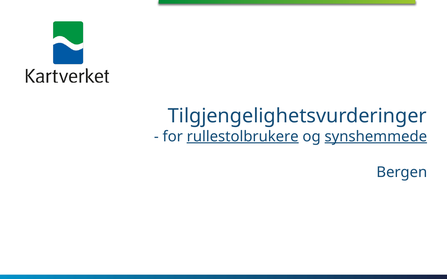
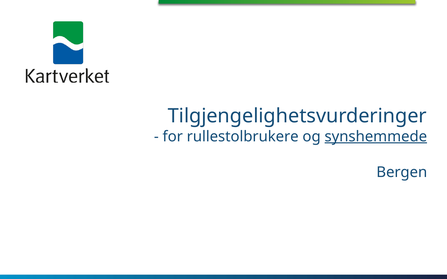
rullestolbrukere underline: present -> none (243, 137)
